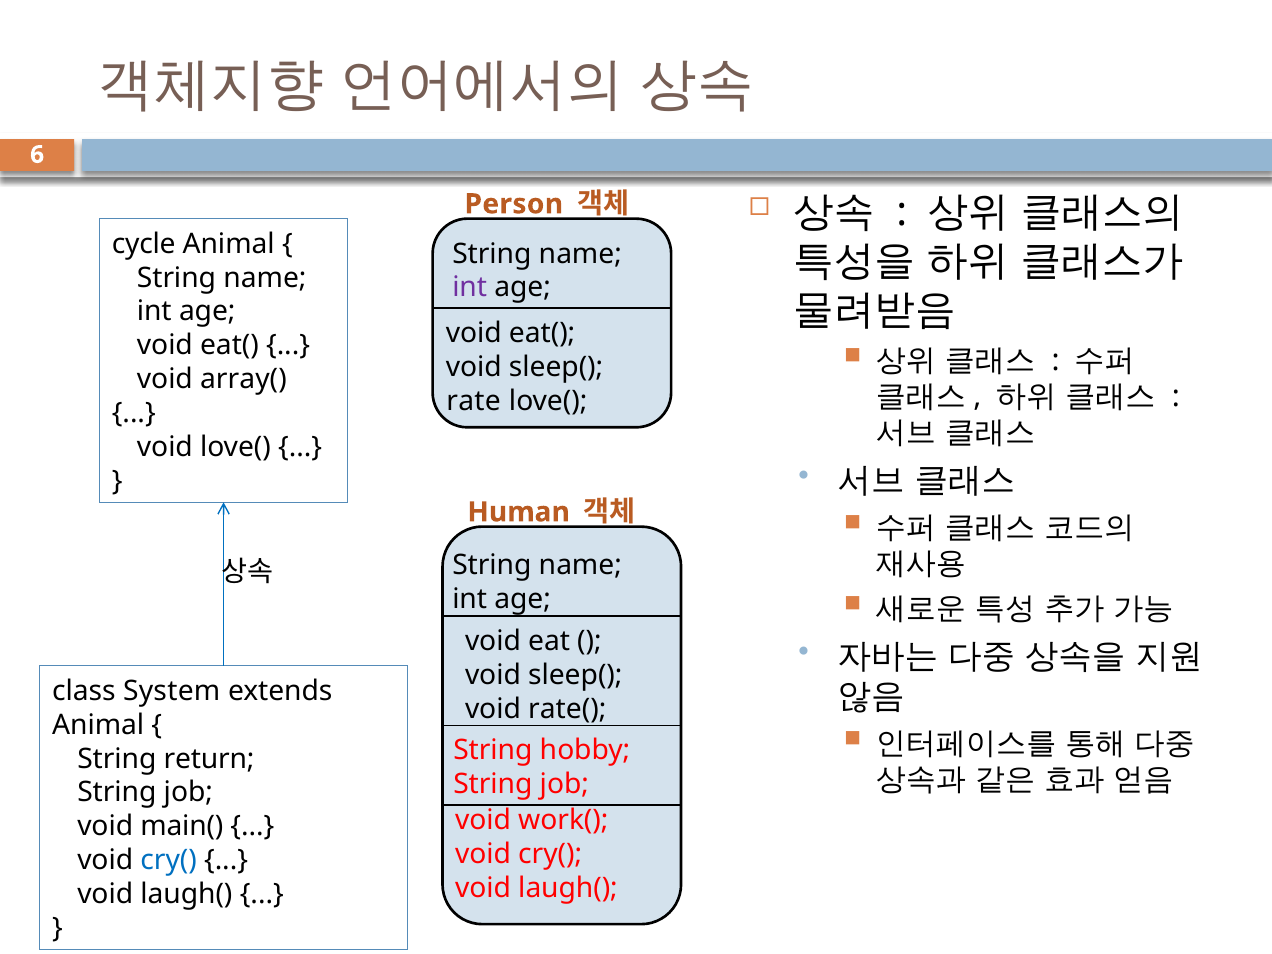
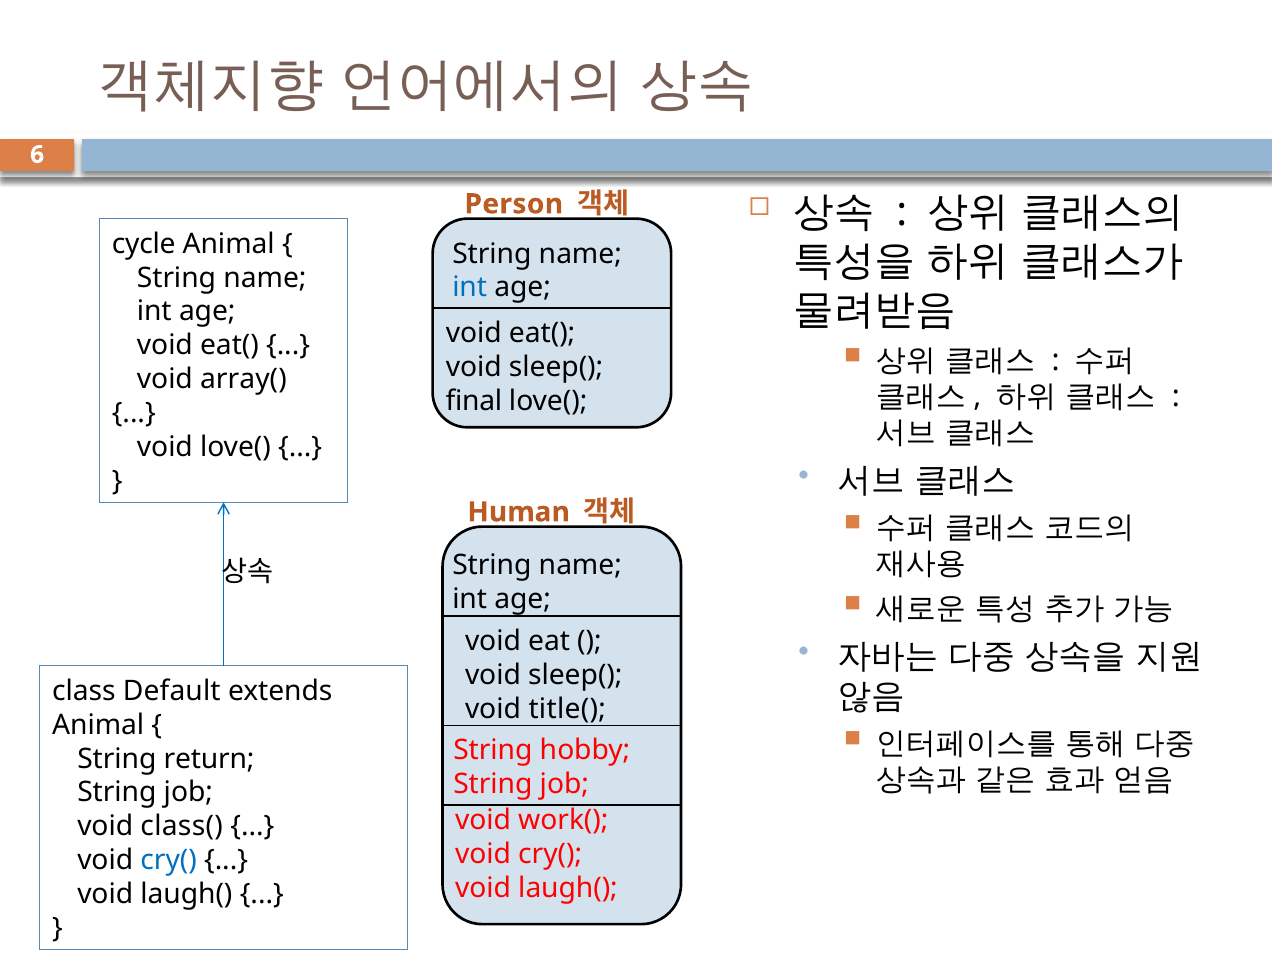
int colour: purple -> blue (470, 288)
rate: rate -> final (474, 401)
System: System -> Default (172, 691)
rate(: rate( -> title( (567, 709)
main(: main( -> class( (182, 827)
